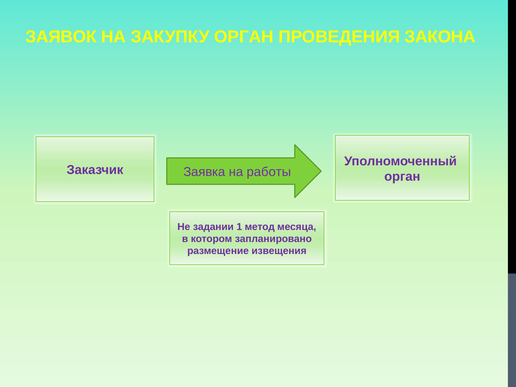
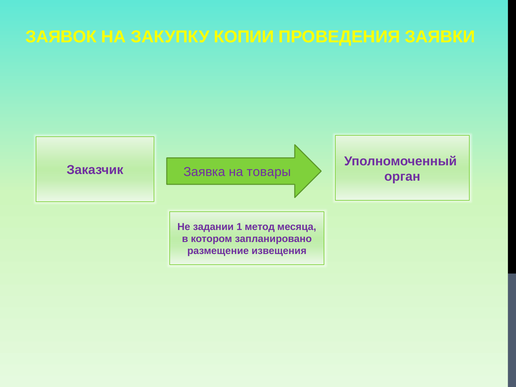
ЗАКУПКУ ОРГАН: ОРГАН -> КОПИИ (244, 37)
ЗАКОНА: ЗАКОНА -> ЗАЯВКИ (440, 37)
работы: работы -> товары (269, 172)
